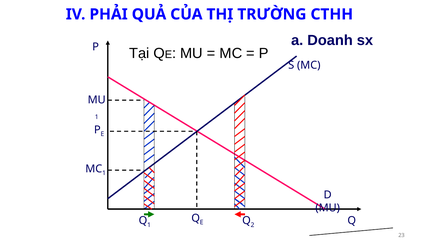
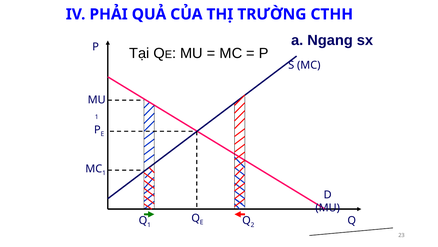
Doanh: Doanh -> Ngang (330, 40)
